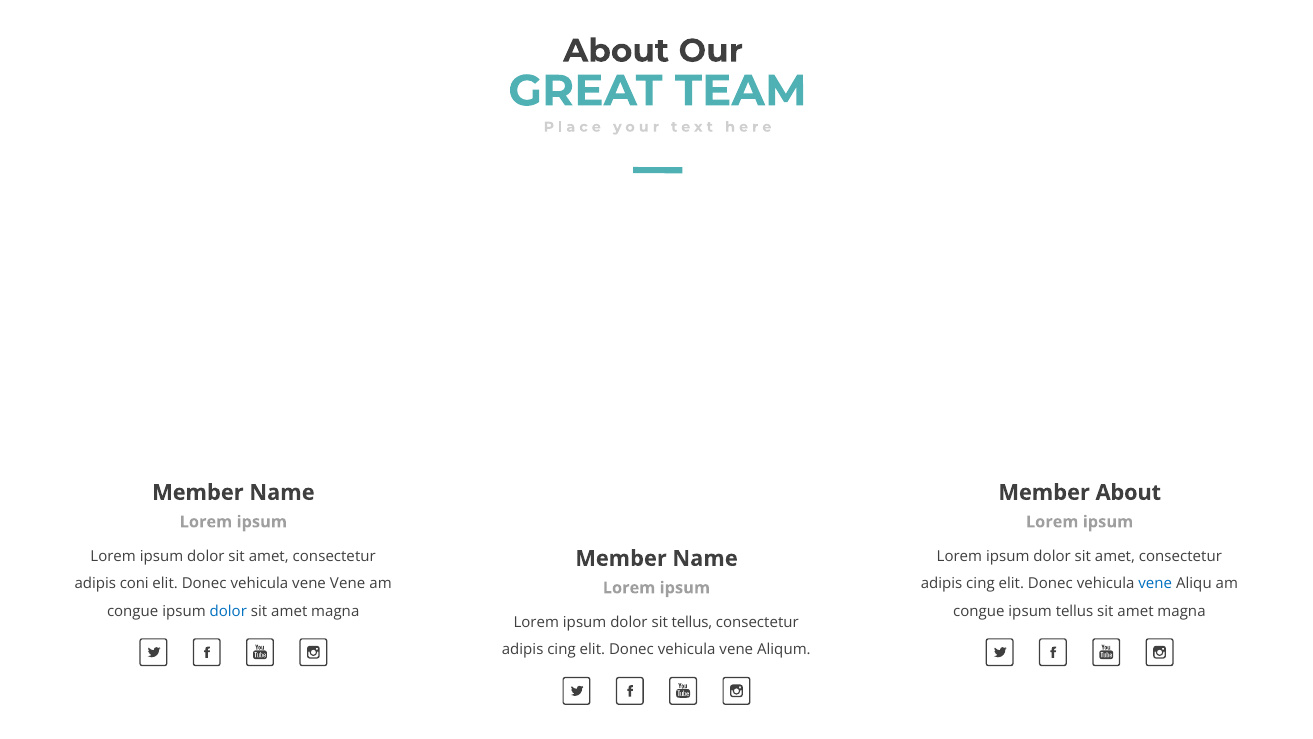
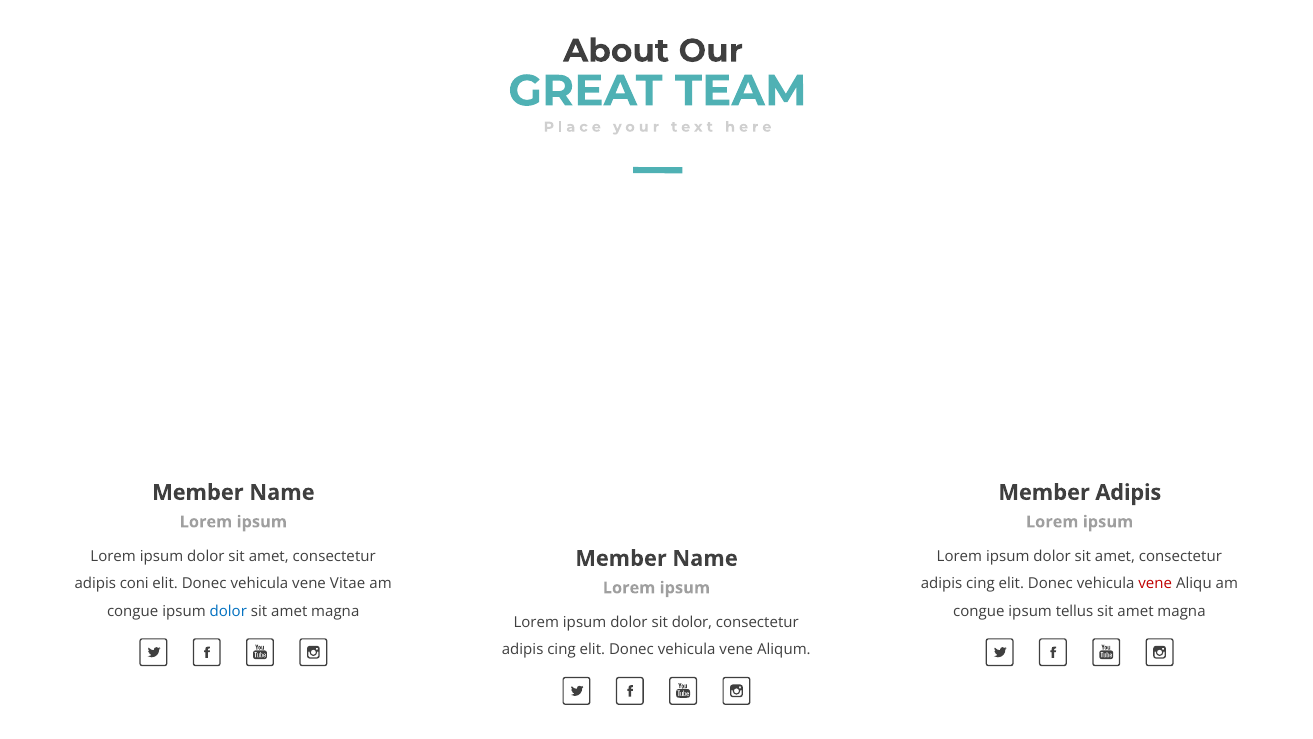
Member About: About -> Adipis (1128, 492)
vene Vene: Vene -> Vitae (348, 584)
vene colour: blue -> red (1155, 584)
sit tellus: tellus -> dolor (692, 622)
